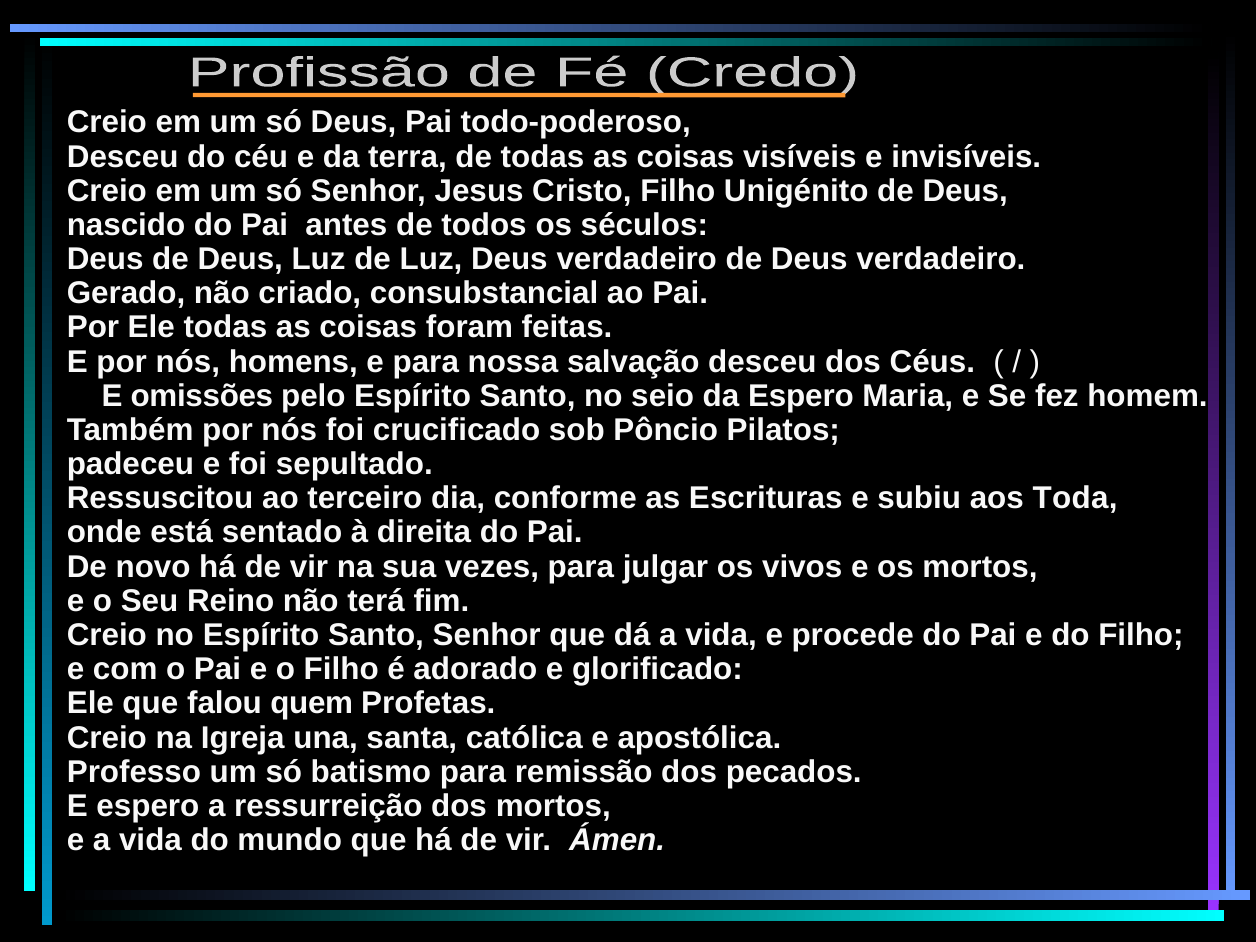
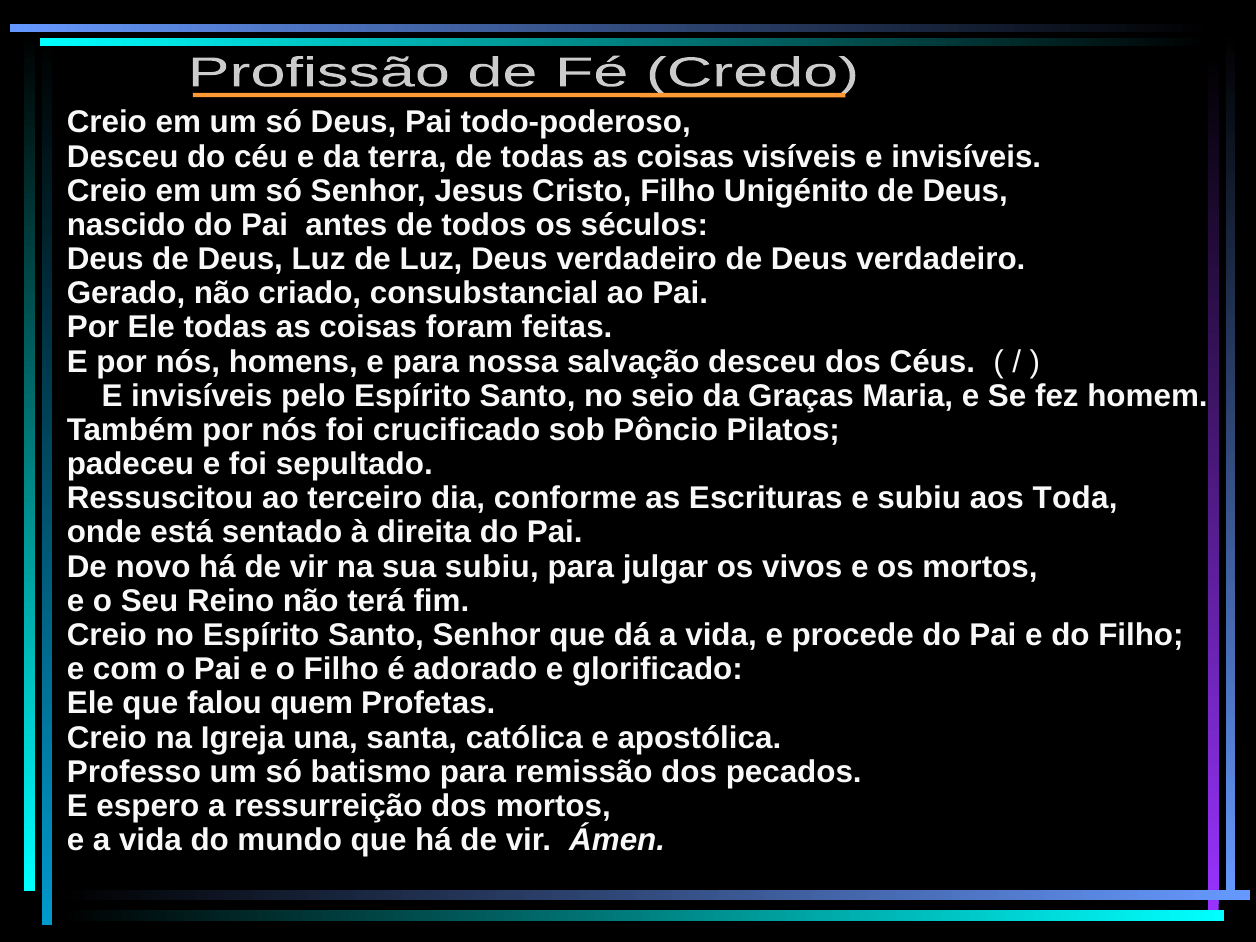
omissões: omissões -> invisíveis (202, 396)
da Espero: Espero -> Graças (801, 396)
sua vezes: vezes -> subiu (492, 567)
